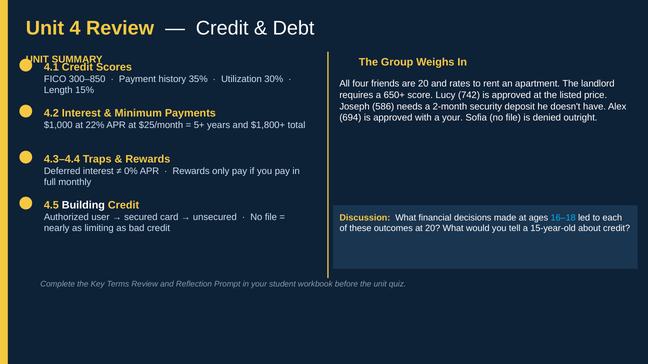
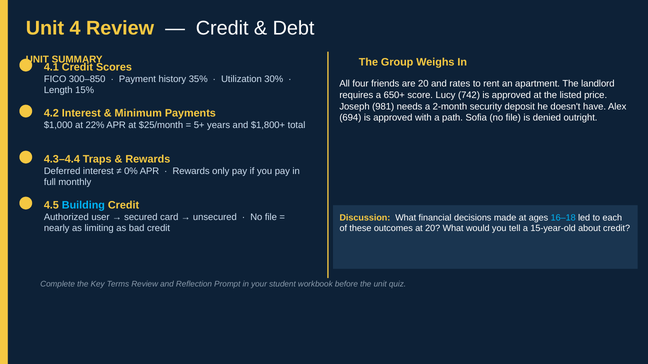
586: 586 -> 981 (383, 107)
a your: your -> path (453, 118)
Building colour: white -> light blue (83, 205)
